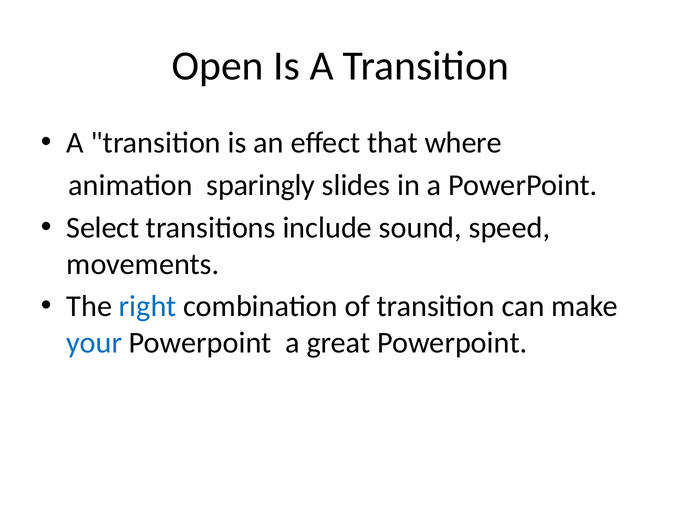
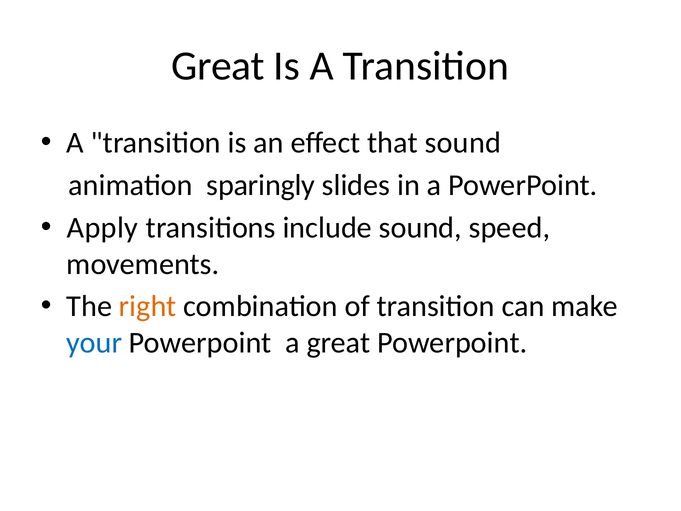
Open: Open -> Great (218, 66)
that where: where -> sound (463, 143)
Select: Select -> Apply (103, 228)
right colour: blue -> orange (148, 306)
